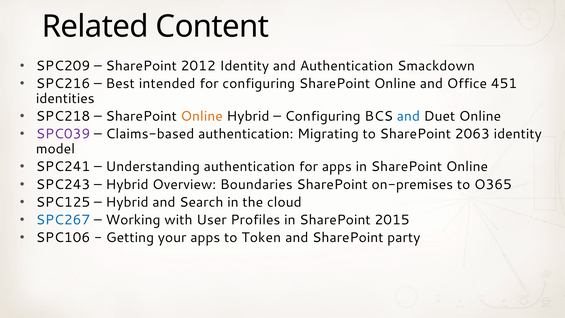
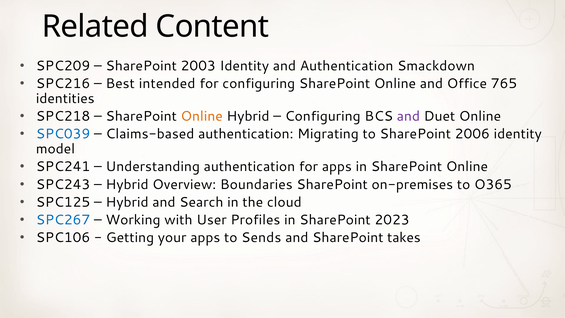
2012: 2012 -> 2003 (198, 66)
451: 451 -> 765 (504, 84)
and colour: blue -> purple (408, 116)
SPC039 colour: purple -> blue (63, 134)
2063: 2063 -> 2006 (472, 134)
2015: 2015 -> 2023 (392, 220)
Token: Token -> Sends (261, 237)
party: party -> takes (404, 237)
